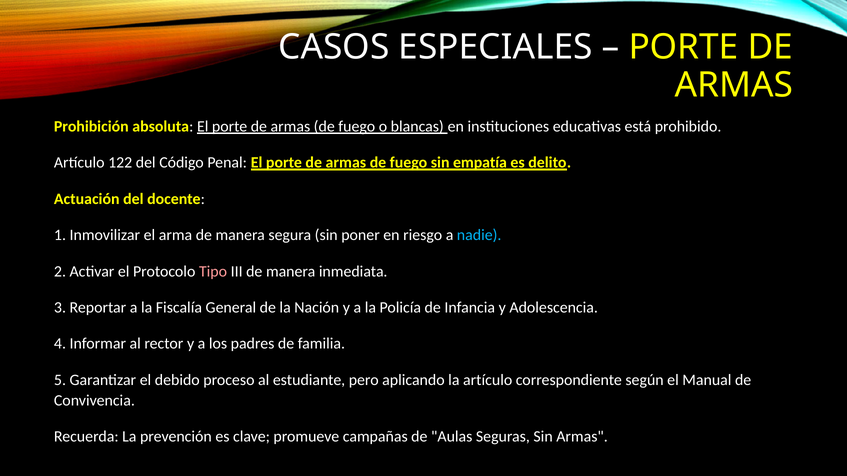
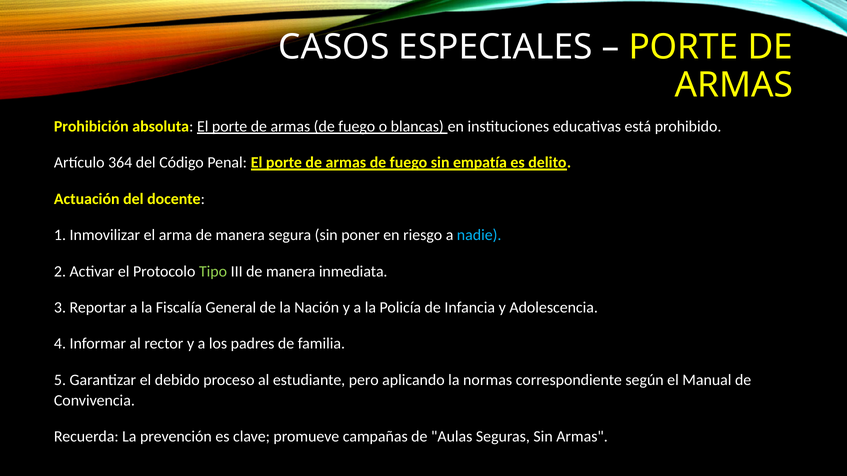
122: 122 -> 364 (120, 163)
Tipo colour: pink -> light green (213, 272)
la artículo: artículo -> normas (488, 380)
